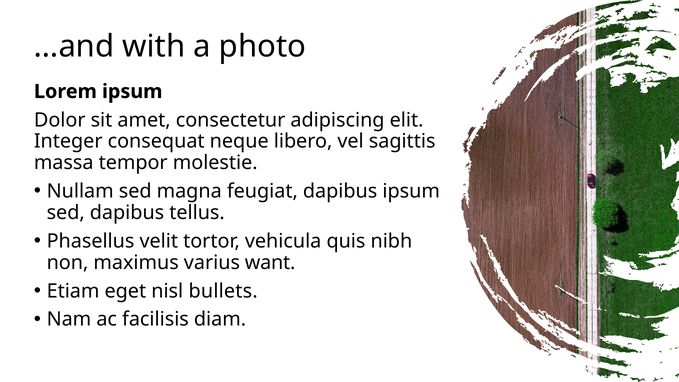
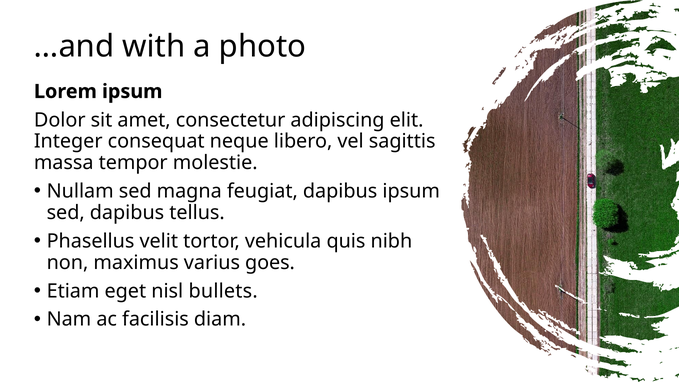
want: want -> goes (270, 262)
